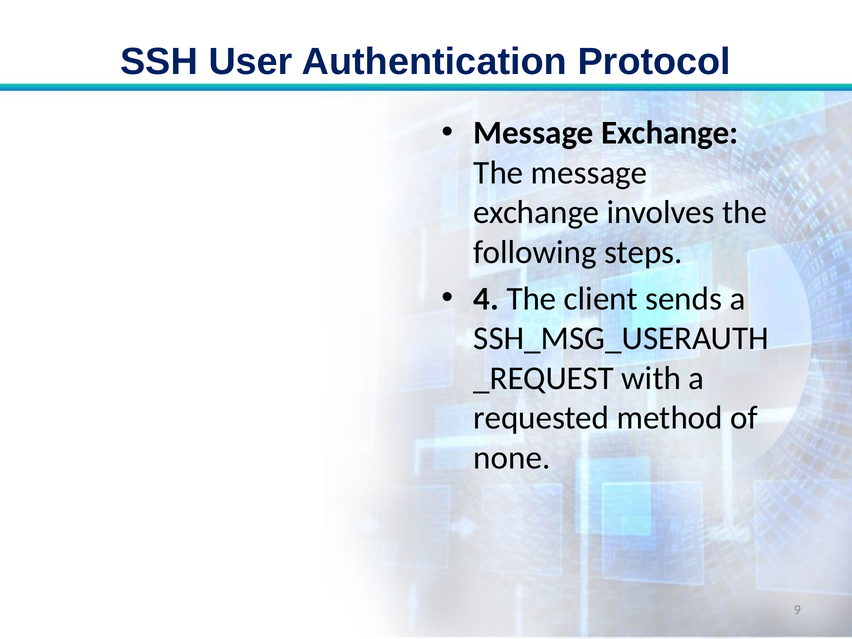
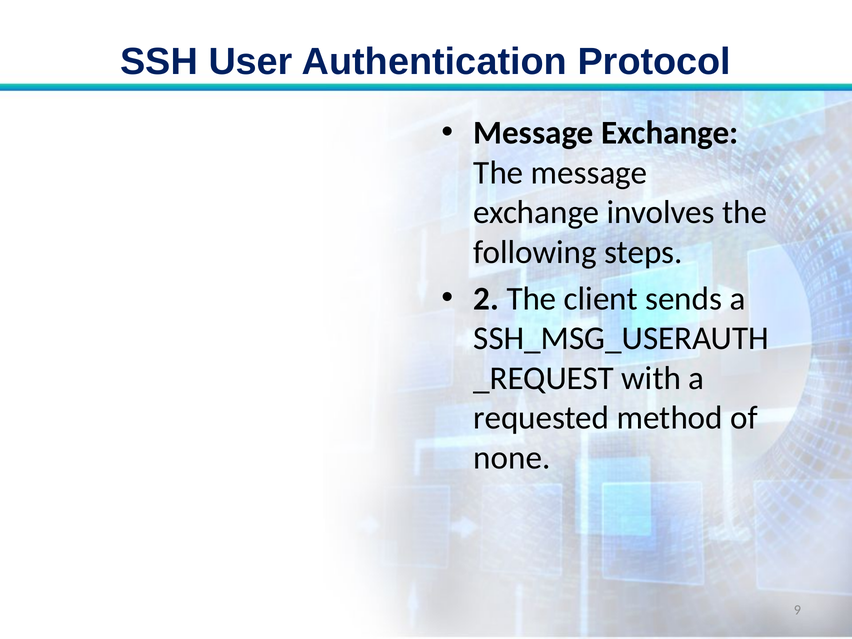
4: 4 -> 2 (486, 299)
